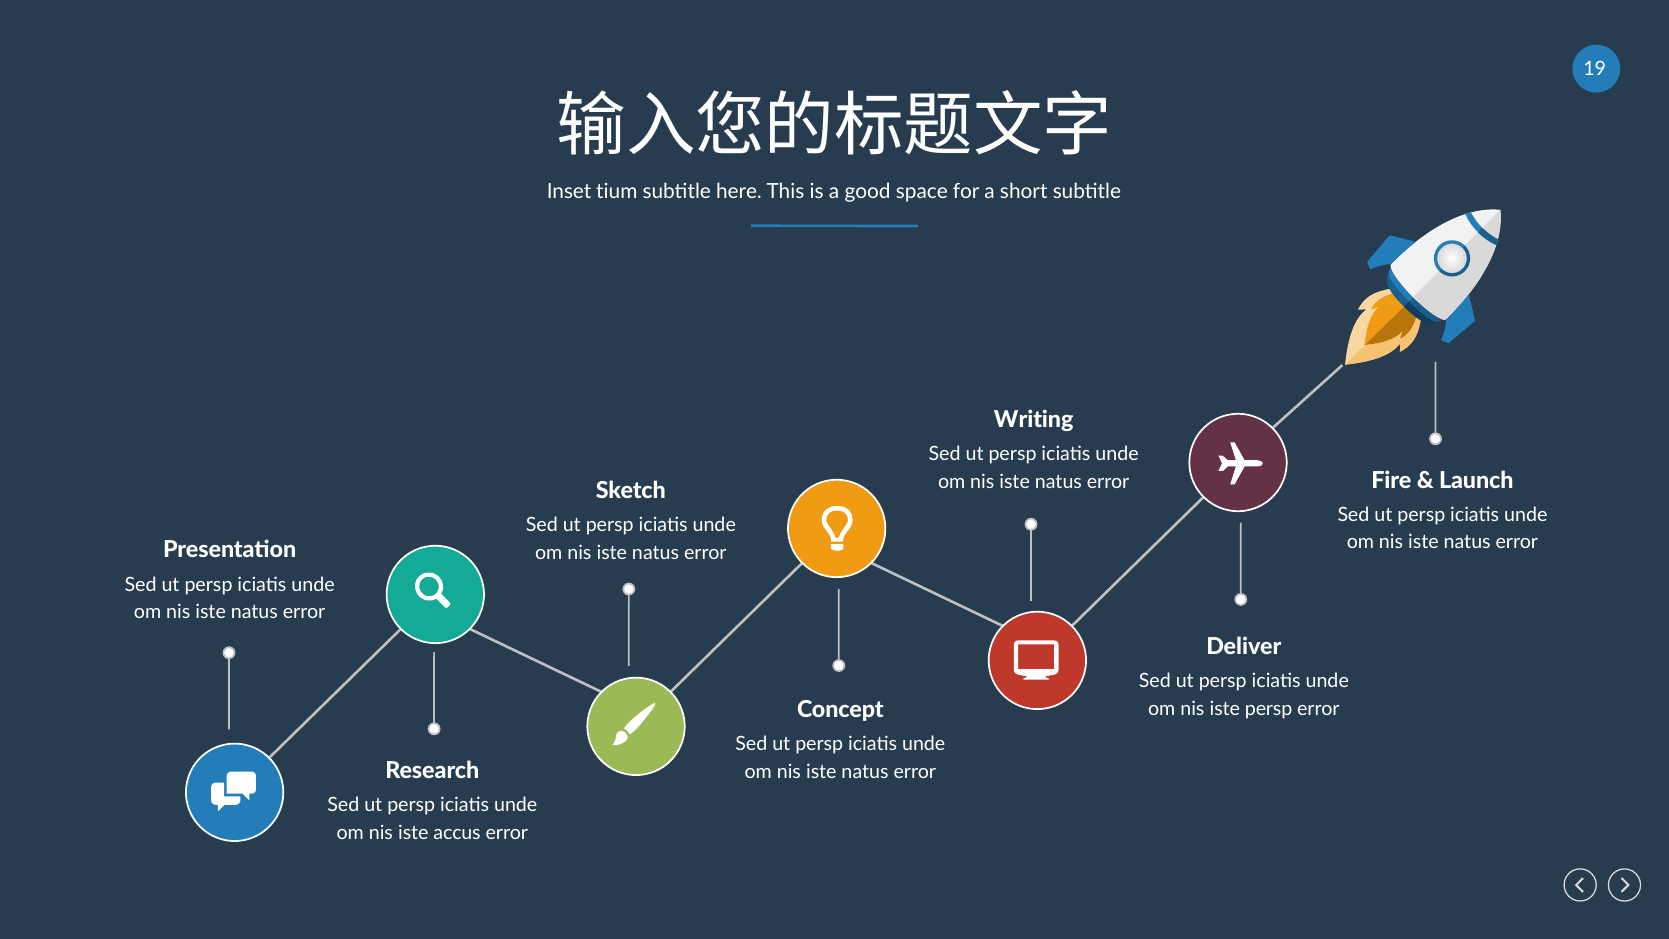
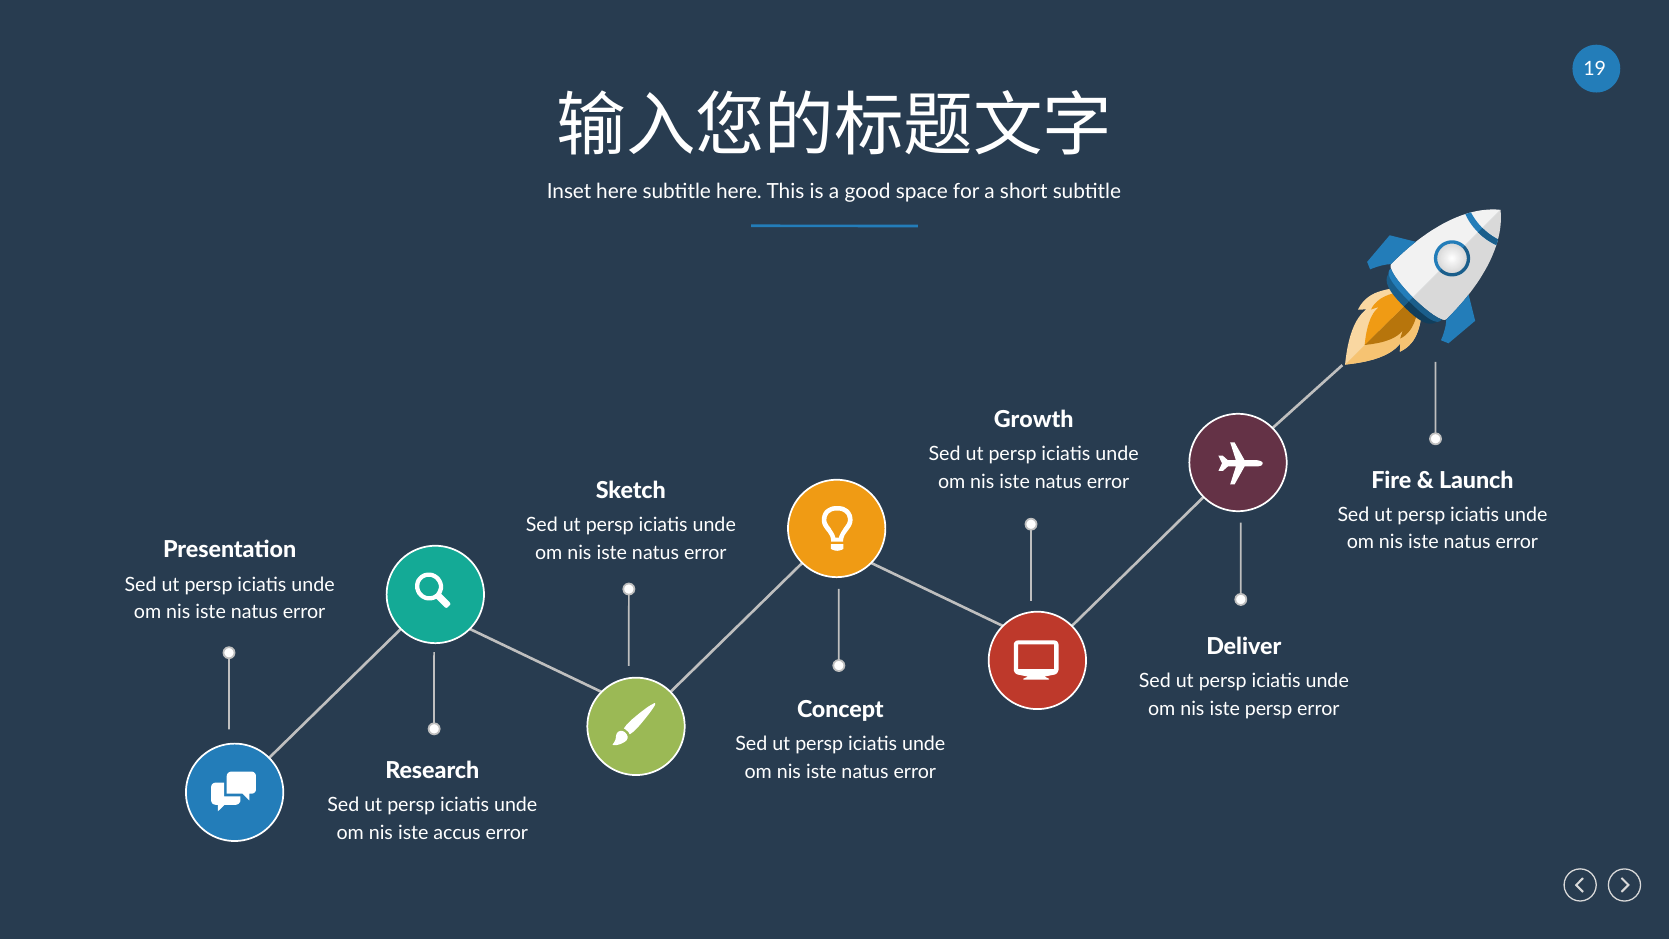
Inset tium: tium -> here (617, 191)
Writing: Writing -> Growth (1034, 420)
